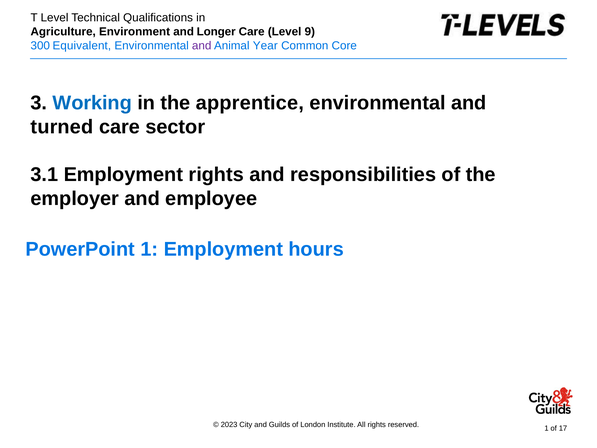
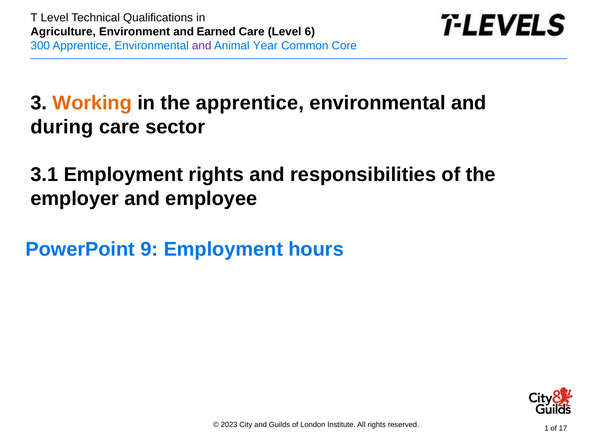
Longer: Longer -> Earned (216, 32)
9: 9 -> 6 (310, 32)
Equivalent: Equivalent -> Apprentice (82, 46)
Working colour: blue -> orange (92, 103)
turned: turned -> during (62, 127)
PowerPoint 1: 1 -> 9 (149, 249)
